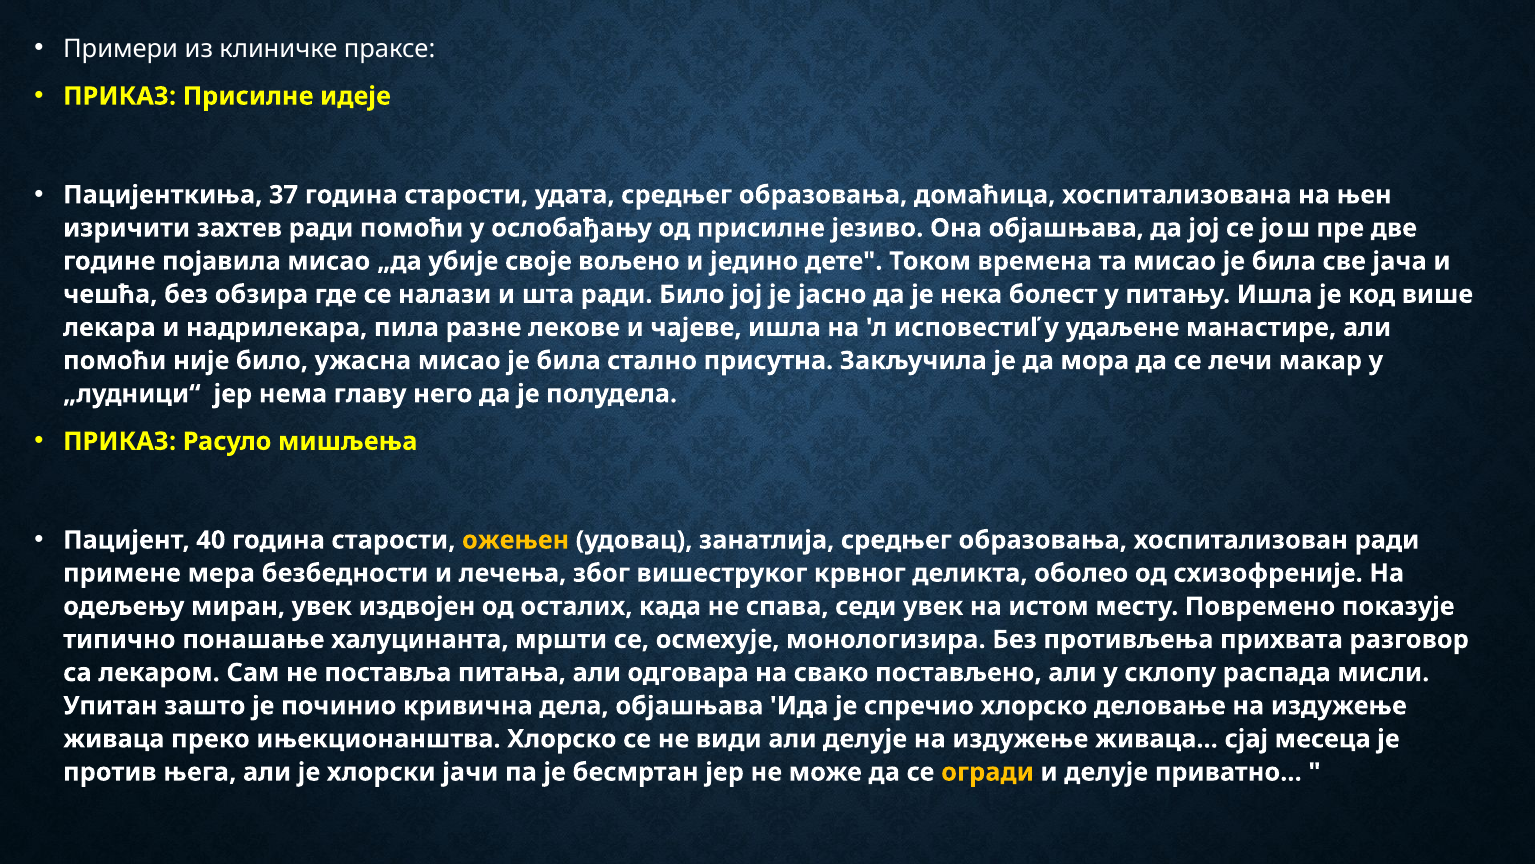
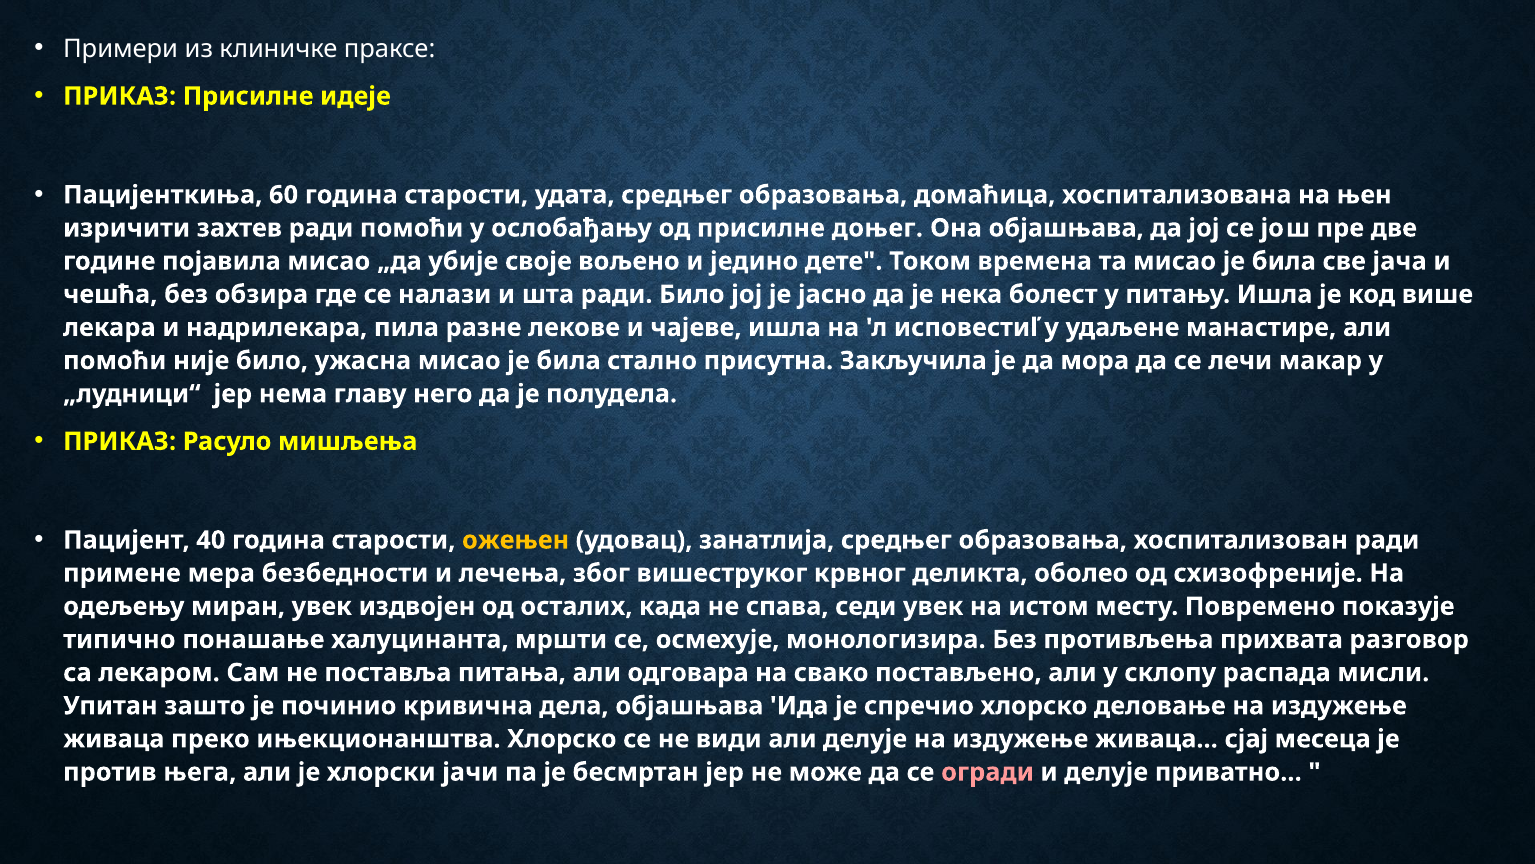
37: 37 -> 60 (284, 195)
језиво: језиво -> доњег (877, 228)
огради colour: yellow -> pink (988, 772)
